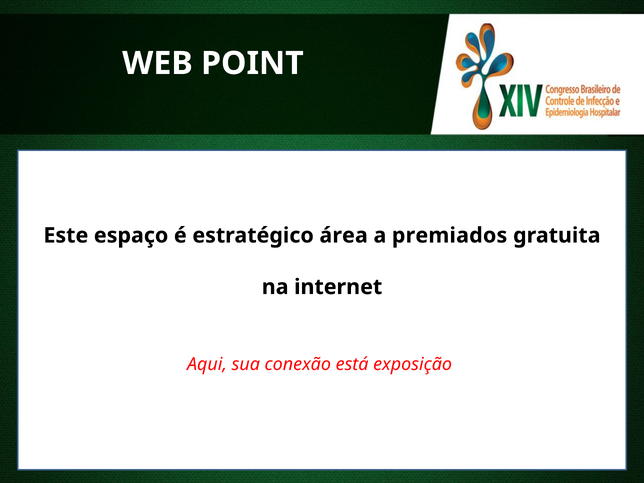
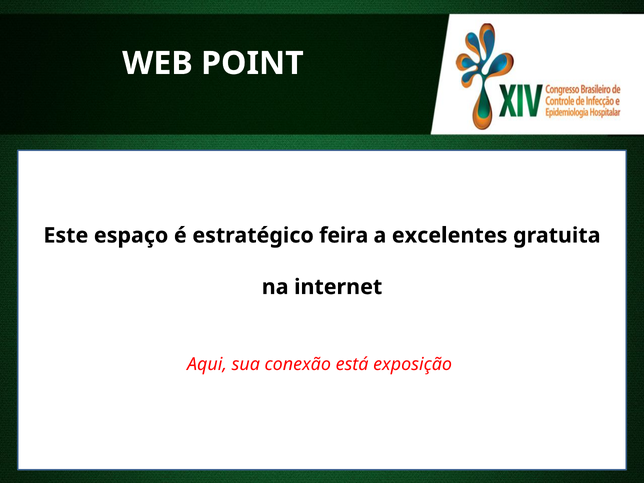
área: área -> feira (344, 235)
premiados: premiados -> excelentes (450, 235)
